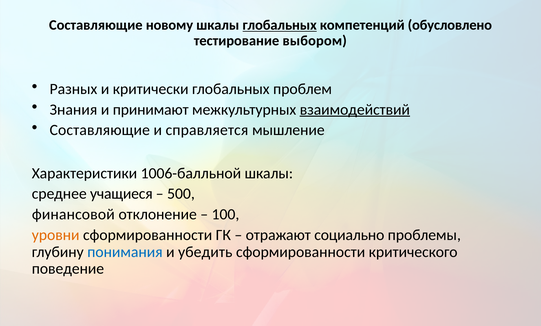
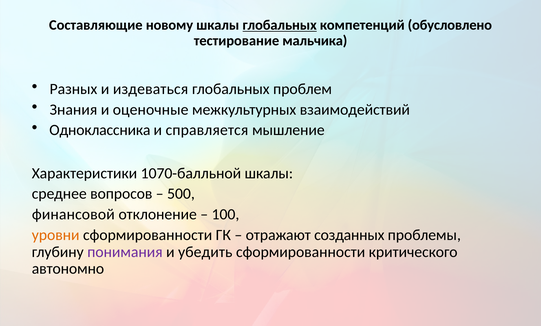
выбором: выбором -> мальчика (315, 41)
критически: критически -> издеваться (151, 89)
принимают: принимают -> оценочные (151, 110)
взаимодействий underline: present -> none (355, 110)
Составляющие: Составляющие -> Одноклассника (100, 130)
1006-балльной: 1006-балльной -> 1070-балльной (191, 173)
учащиеся: учащиеся -> вопросов (121, 194)
социально: социально -> созданных (349, 235)
понимания colour: blue -> purple (125, 252)
поведение: поведение -> автономно (68, 269)
